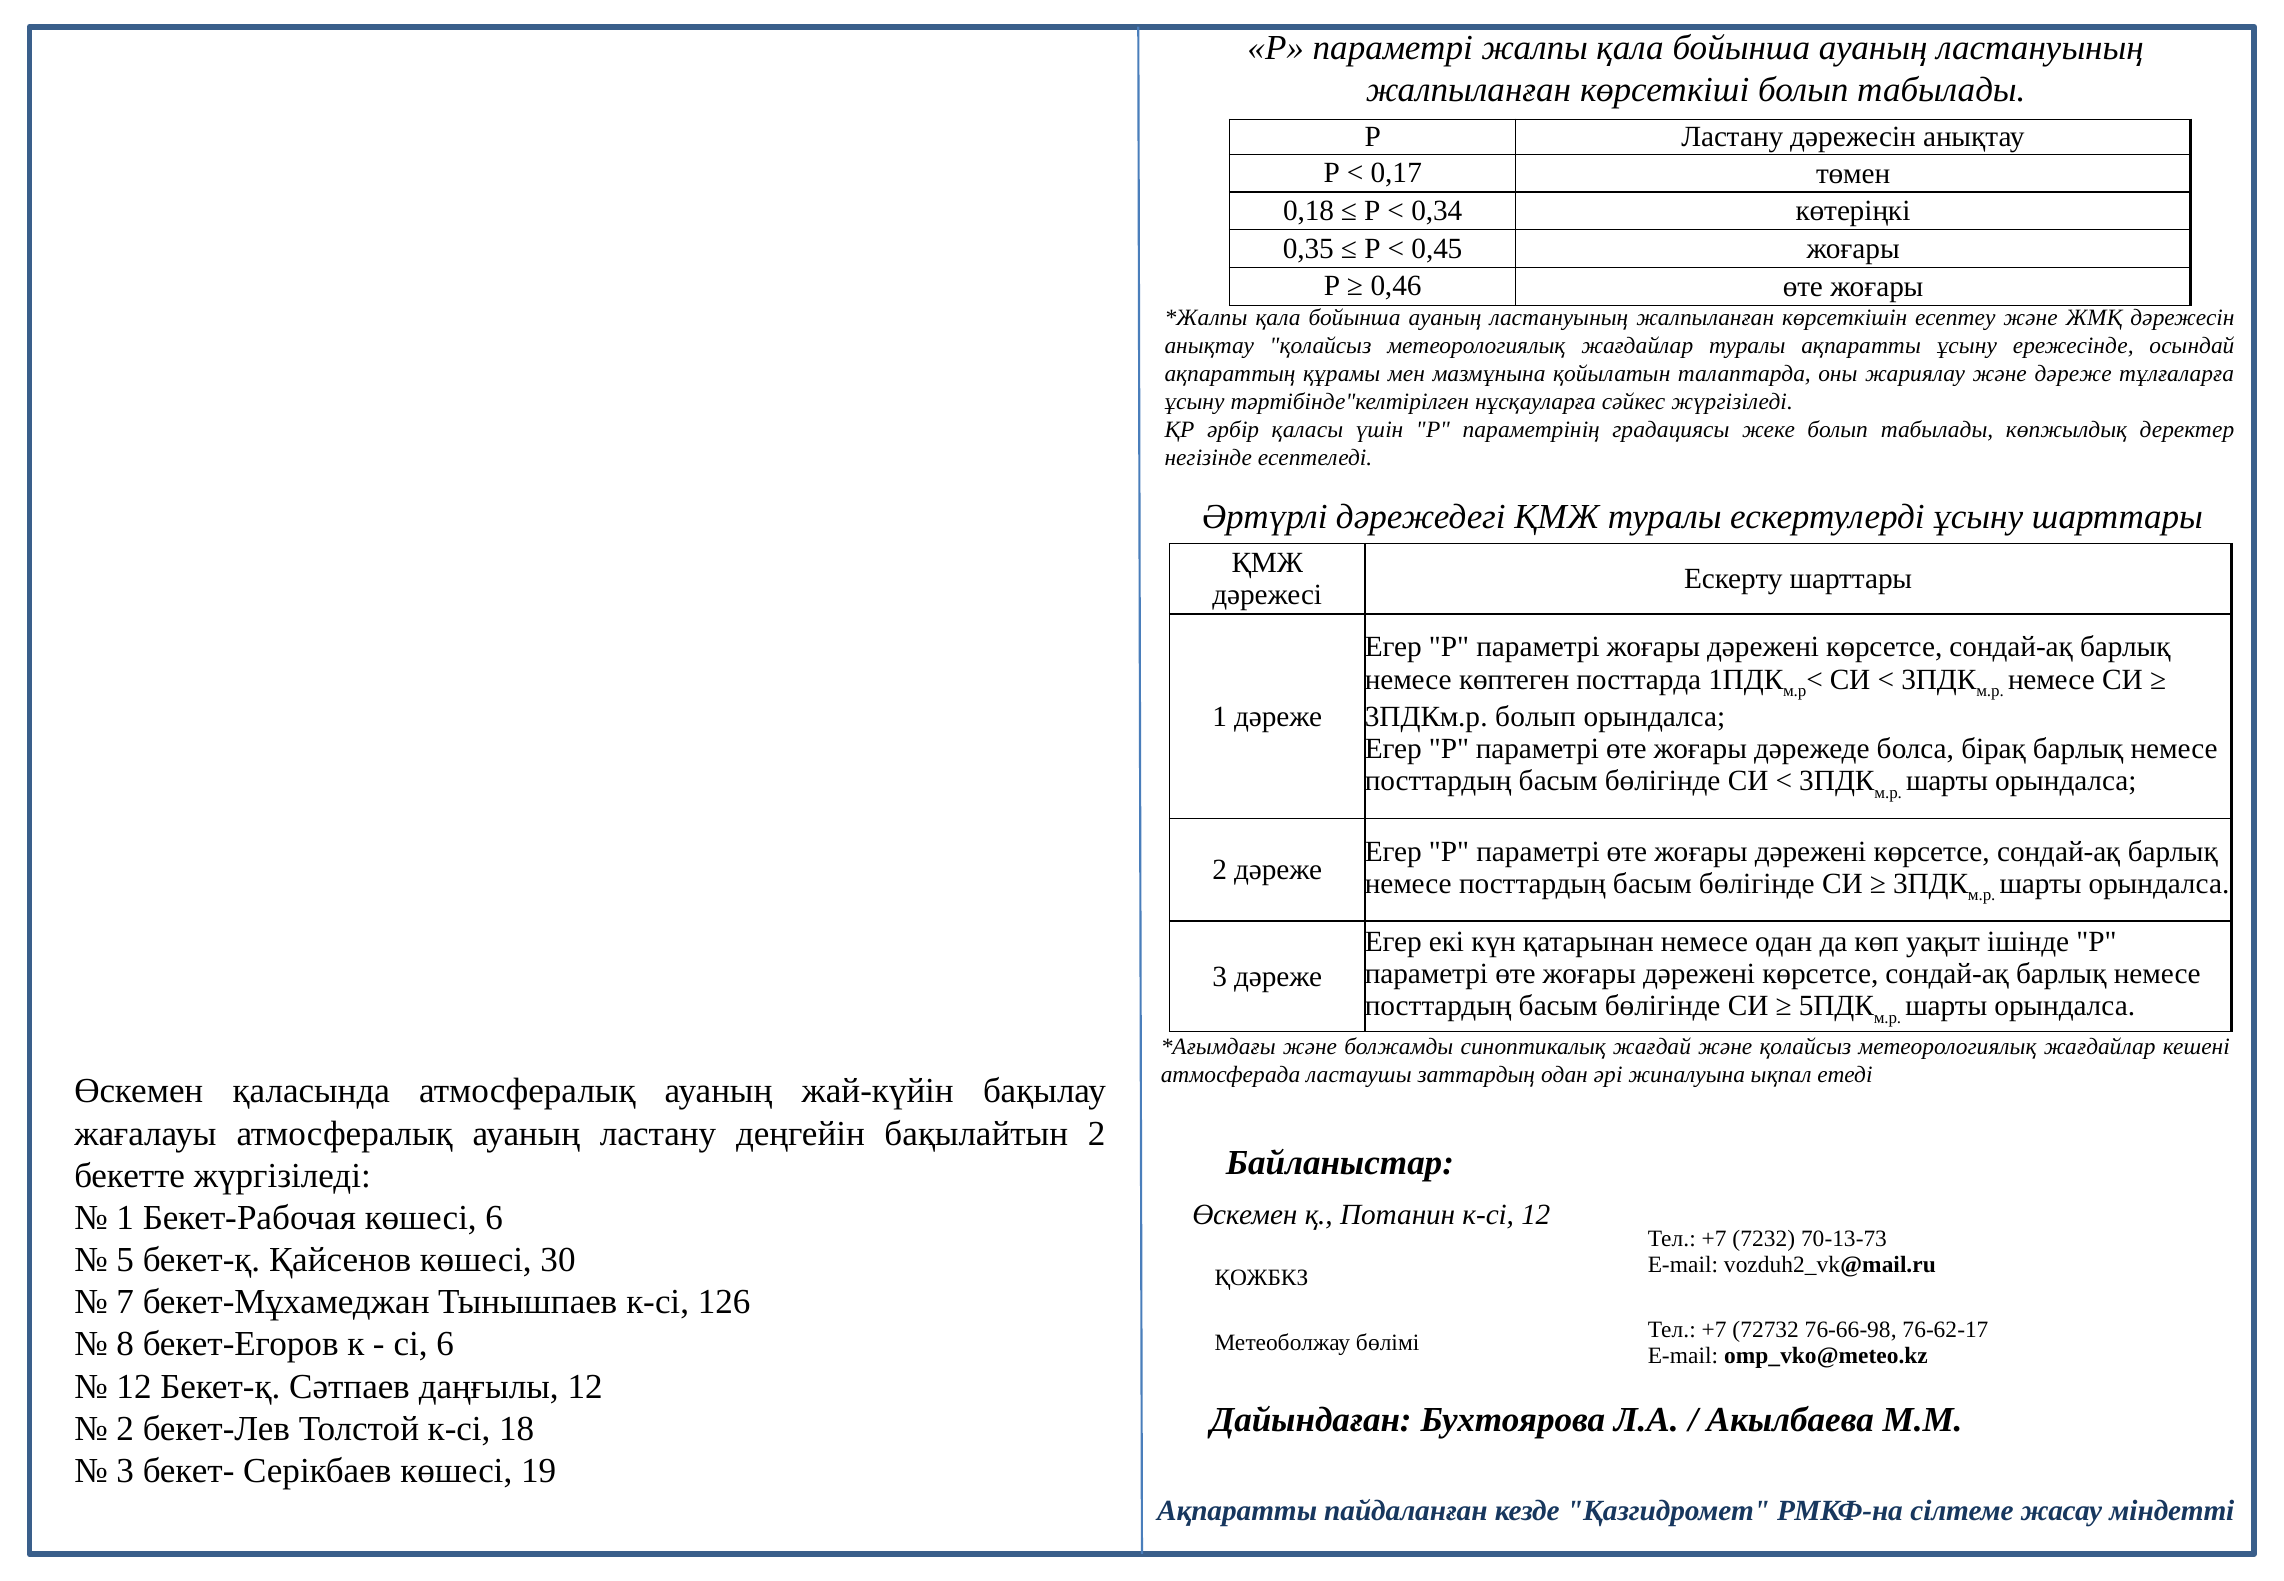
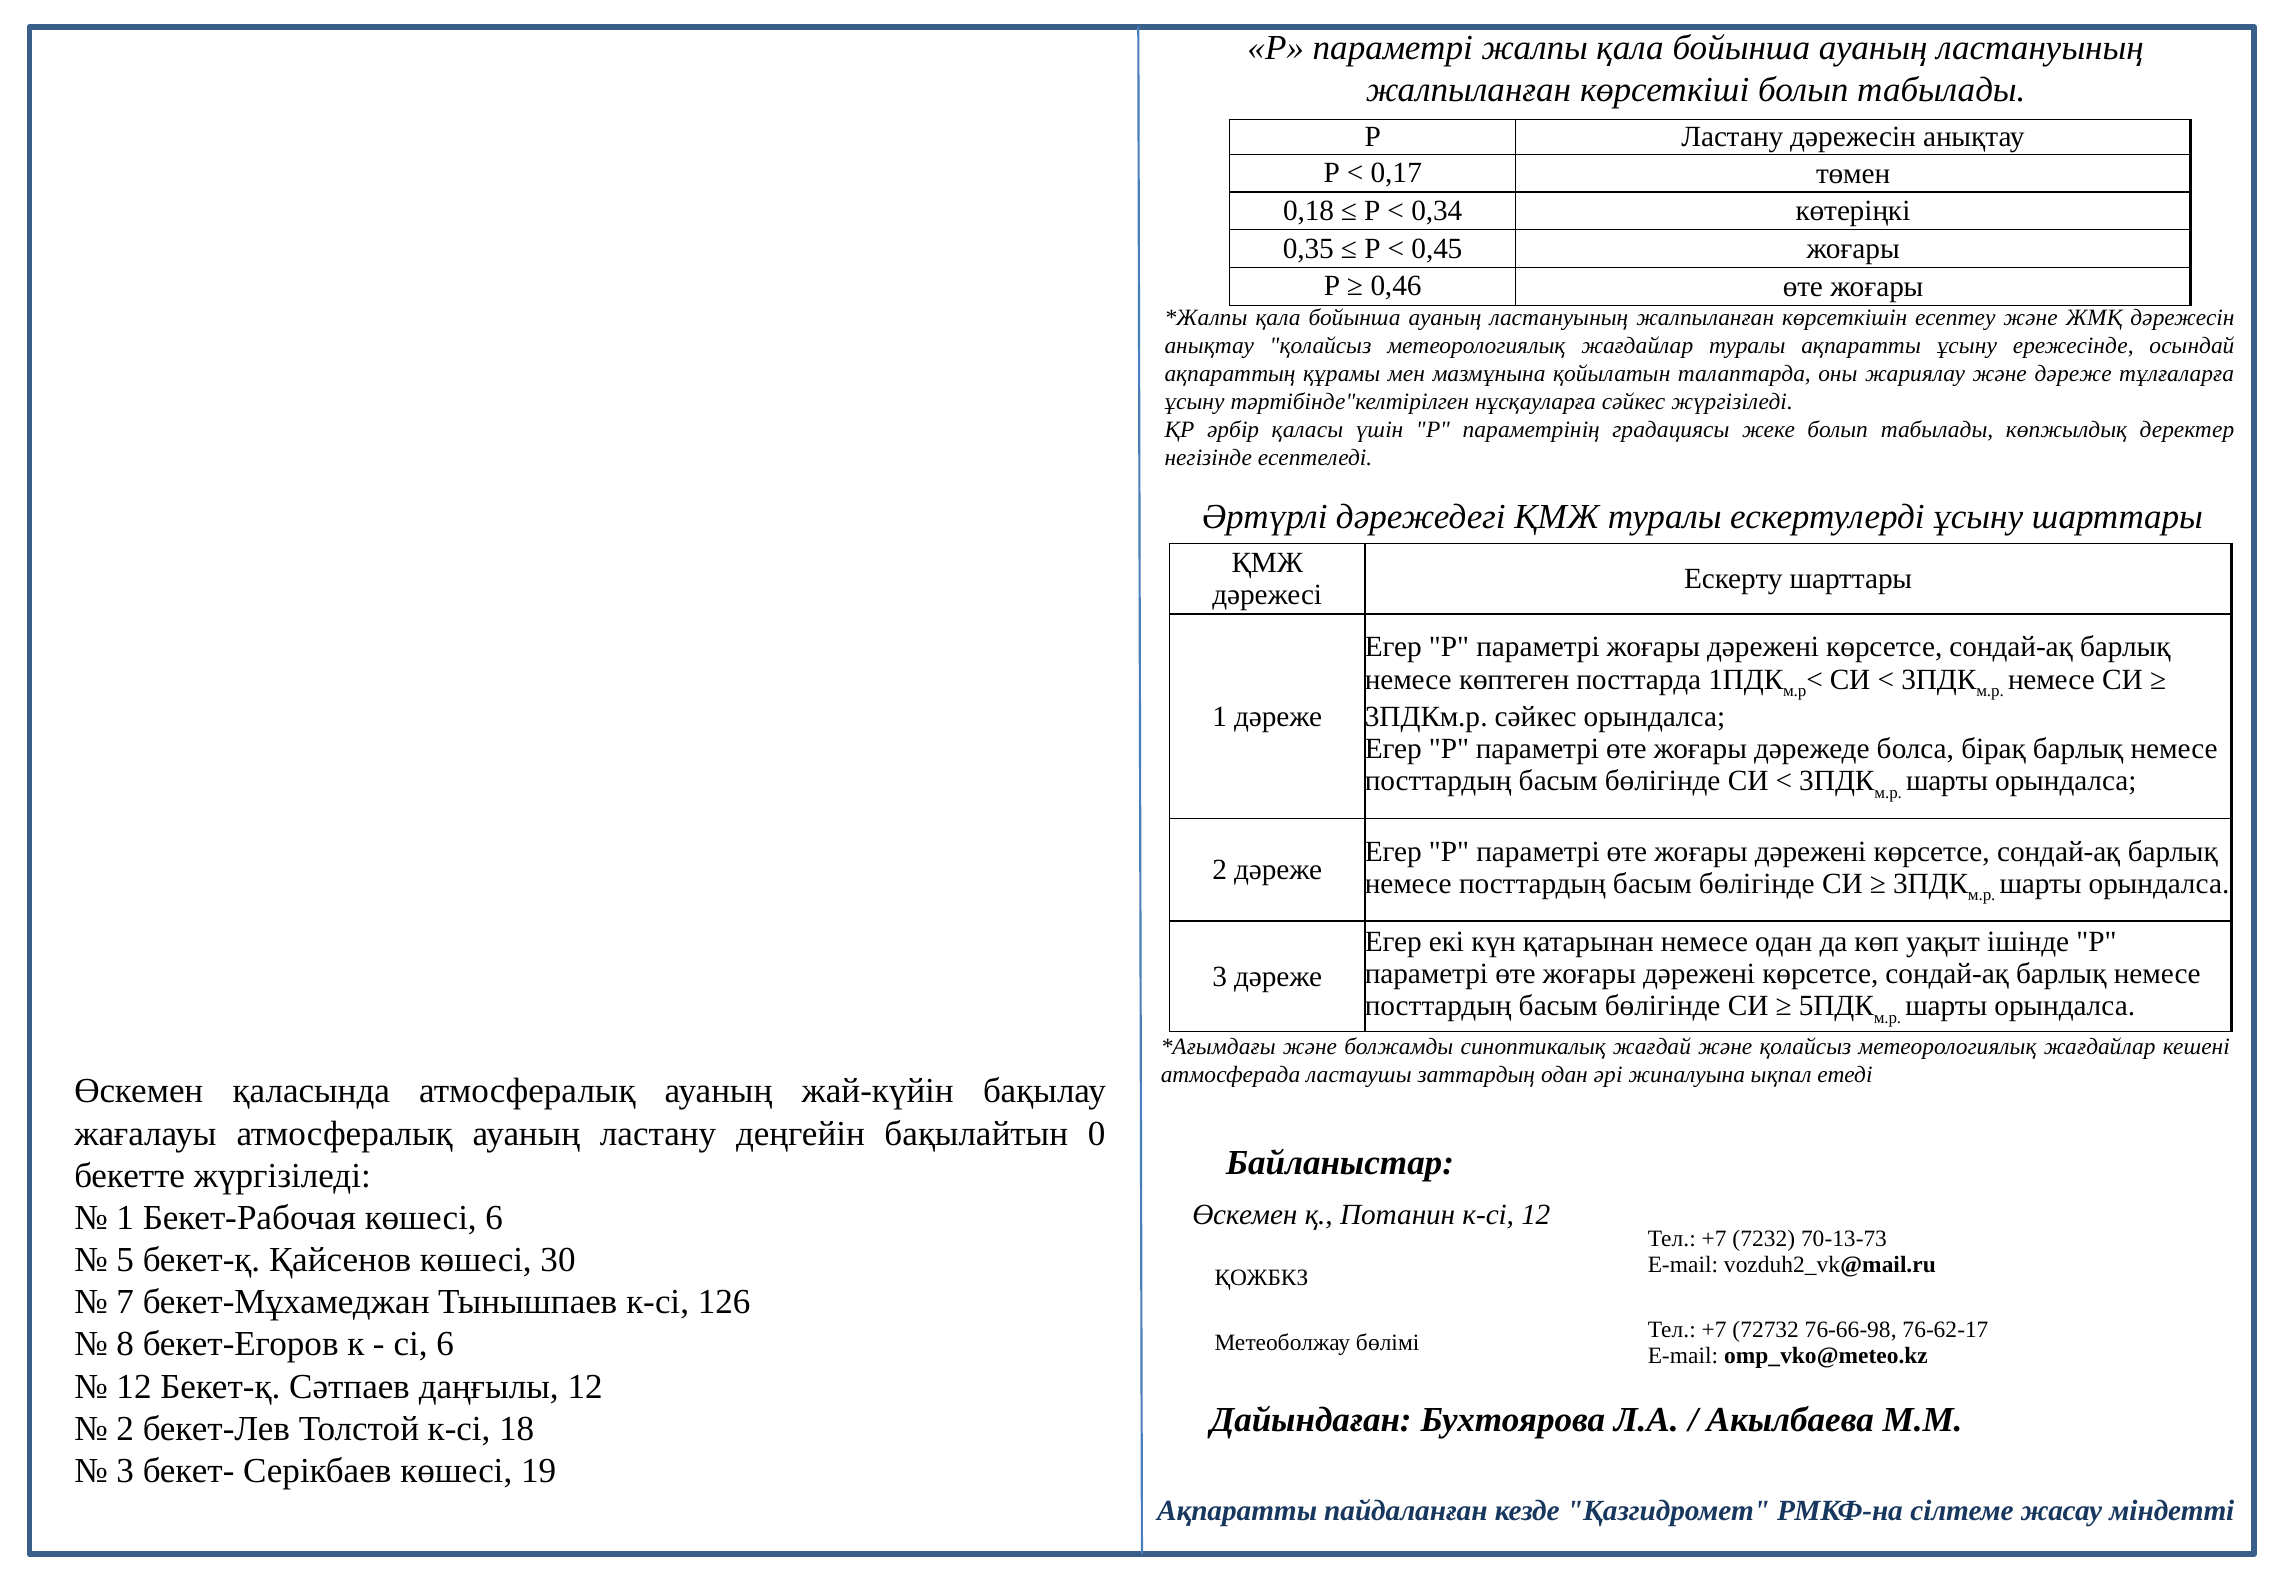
3ПДКм.р болып: болып -> сәйкес (1536, 717)
бақылайтын 2: 2 -> 0 (1097, 1134)
